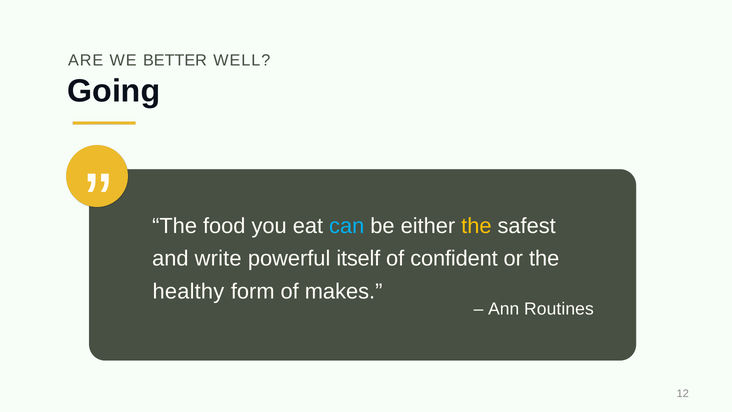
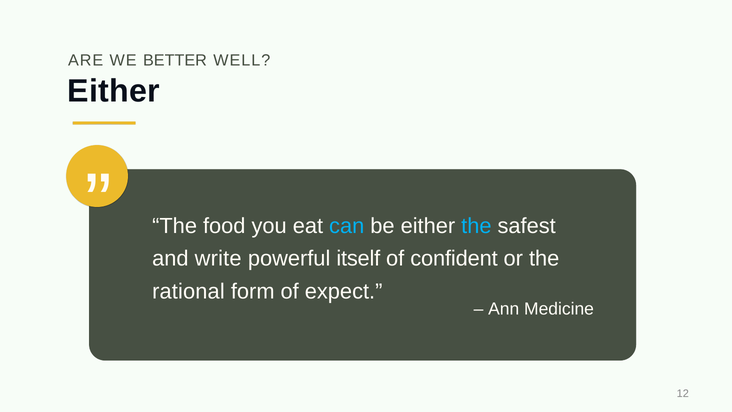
Going: Going -> Either (114, 91)
the colour: yellow -> light blue (476, 226)
healthy: healthy -> rational (188, 291)
makes: makes -> expect (344, 291)
Routines: Routines -> Medicine (559, 309)
